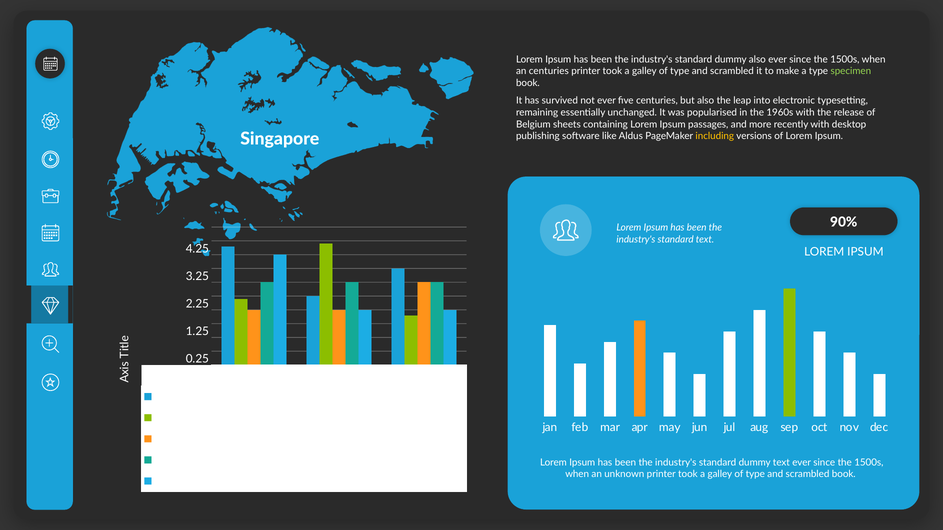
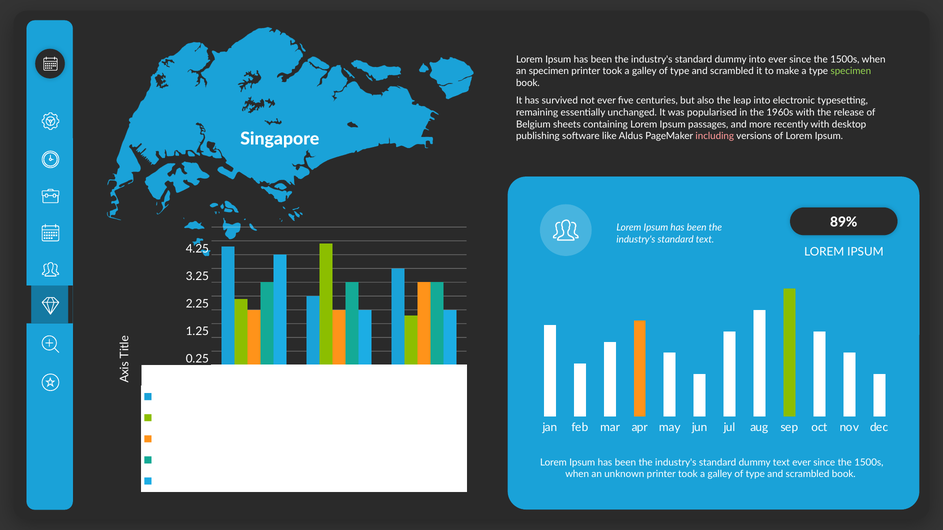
dummy also: also -> into (757, 59)
an centuries: centuries -> specimen (549, 71)
including colour: yellow -> pink (715, 136)
90%: 90% -> 89% (844, 222)
